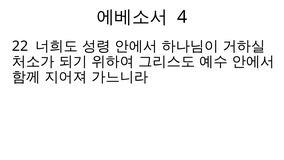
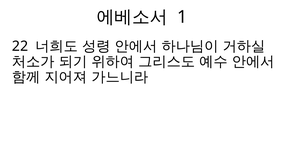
4: 4 -> 1 (182, 17)
